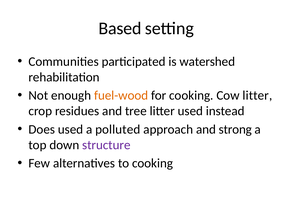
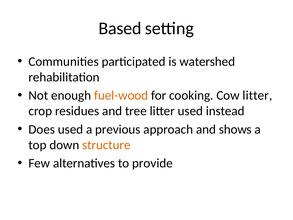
polluted: polluted -> previous (118, 129)
strong: strong -> shows (235, 129)
structure colour: purple -> orange (106, 145)
to cooking: cooking -> provide (152, 163)
